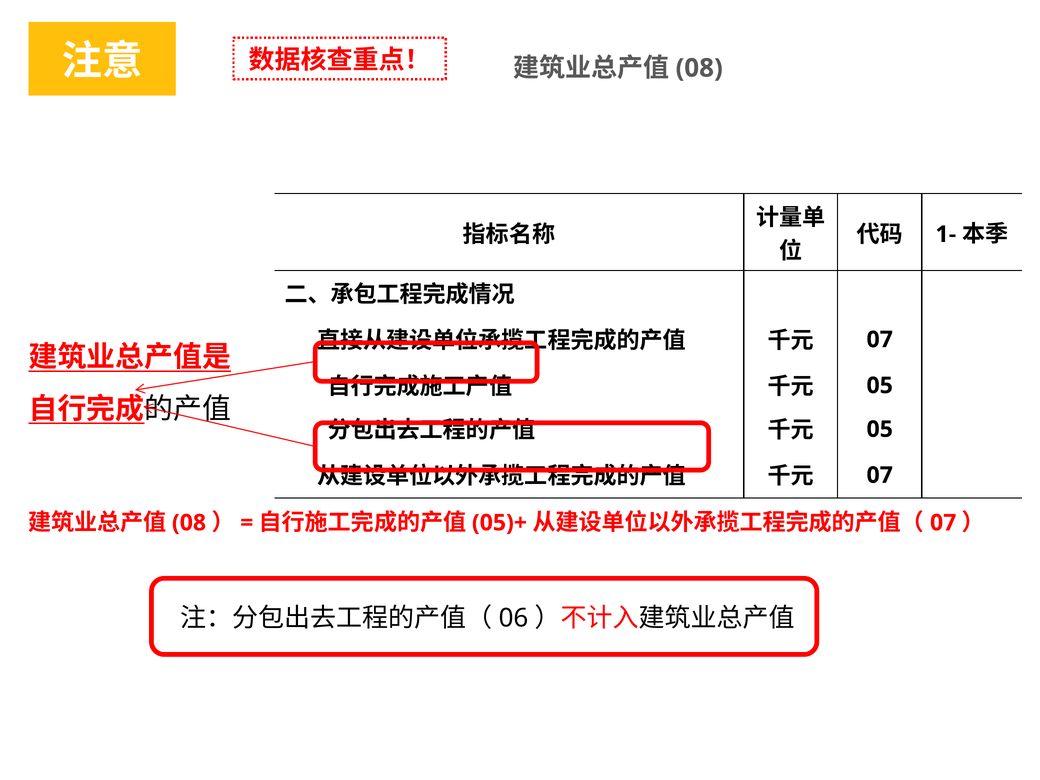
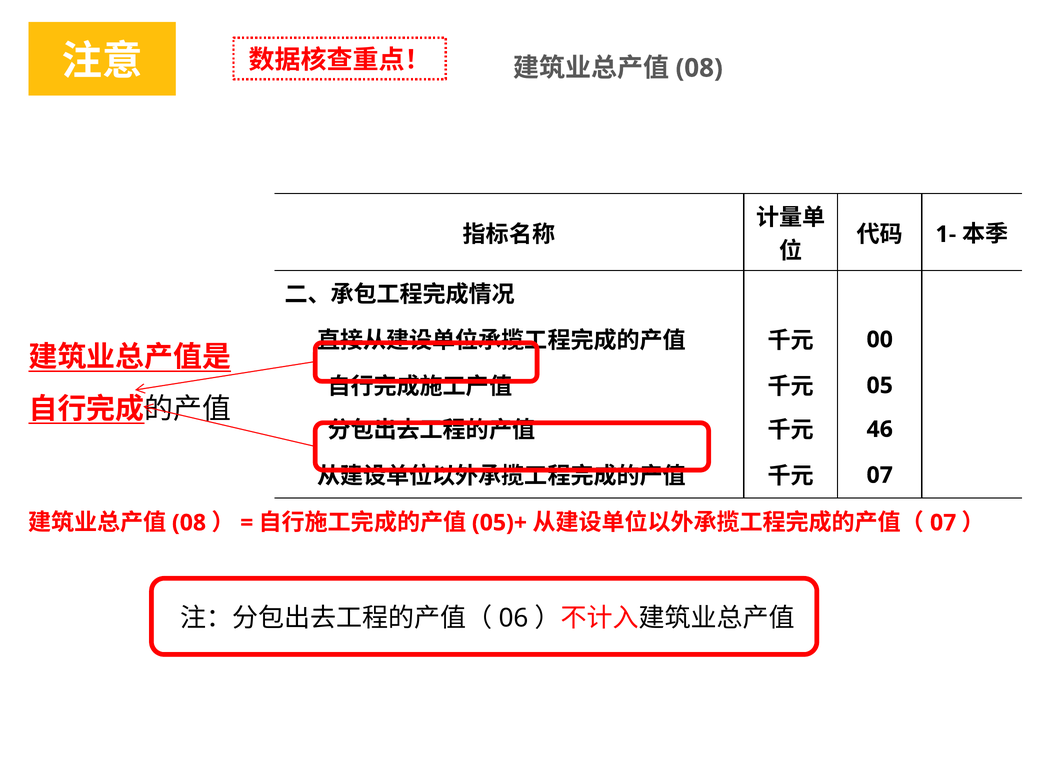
07: 07 -> 00 (880, 340)
05: 05 -> 46 (880, 429)
